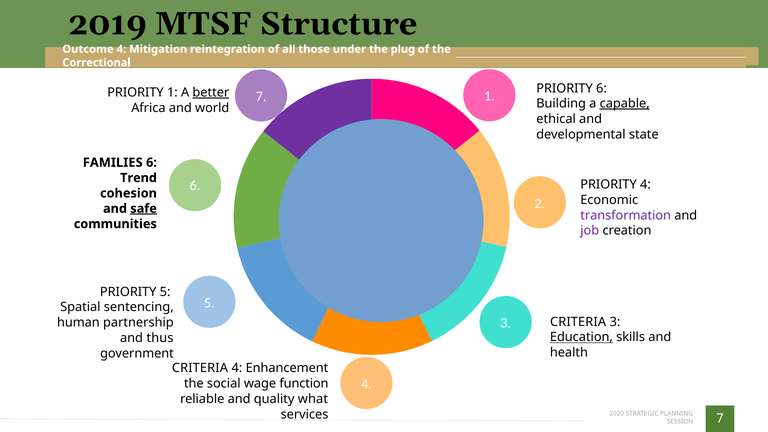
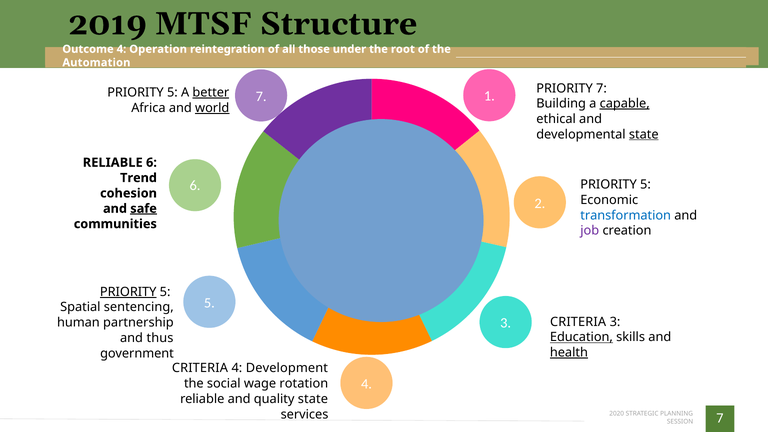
Mitigation: Mitigation -> Operation (158, 49)
plug: plug -> root (403, 49)
Correctional: Correctional -> Automation (96, 63)
1: 1 -> 5 (172, 93)
PRIORITY 6: 6 -> 7 (601, 88)
world underline: none -> present (212, 108)
state underline: none -> present (644, 134)
FAMILIES: FAMILIES -> RELIABLE (113, 163)
4: 4 -> 5 (645, 185)
transformation colour: purple -> blue (626, 215)
PRIORITY underline: none -> present (128, 292)
health underline: none -> present (569, 353)
Enhancement: Enhancement -> Development (287, 368)
function: function -> rotation (304, 384)
quality what: what -> state (313, 399)
